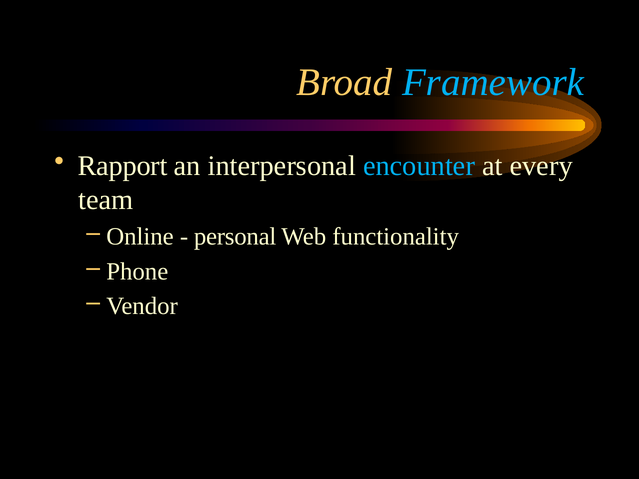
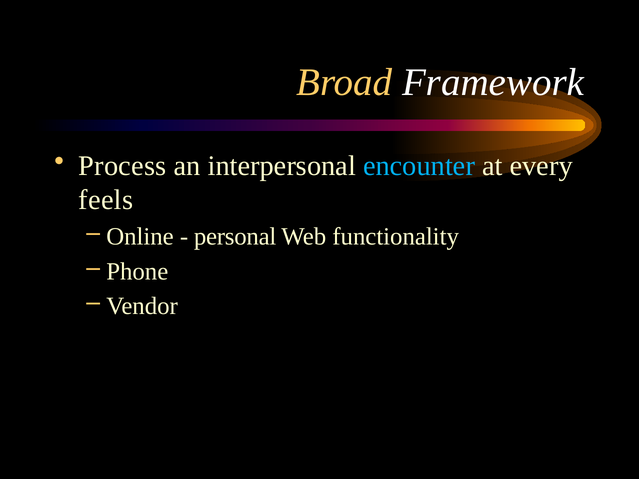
Framework colour: light blue -> white (493, 83)
Rapport: Rapport -> Process (122, 166)
team: team -> feels (106, 200)
